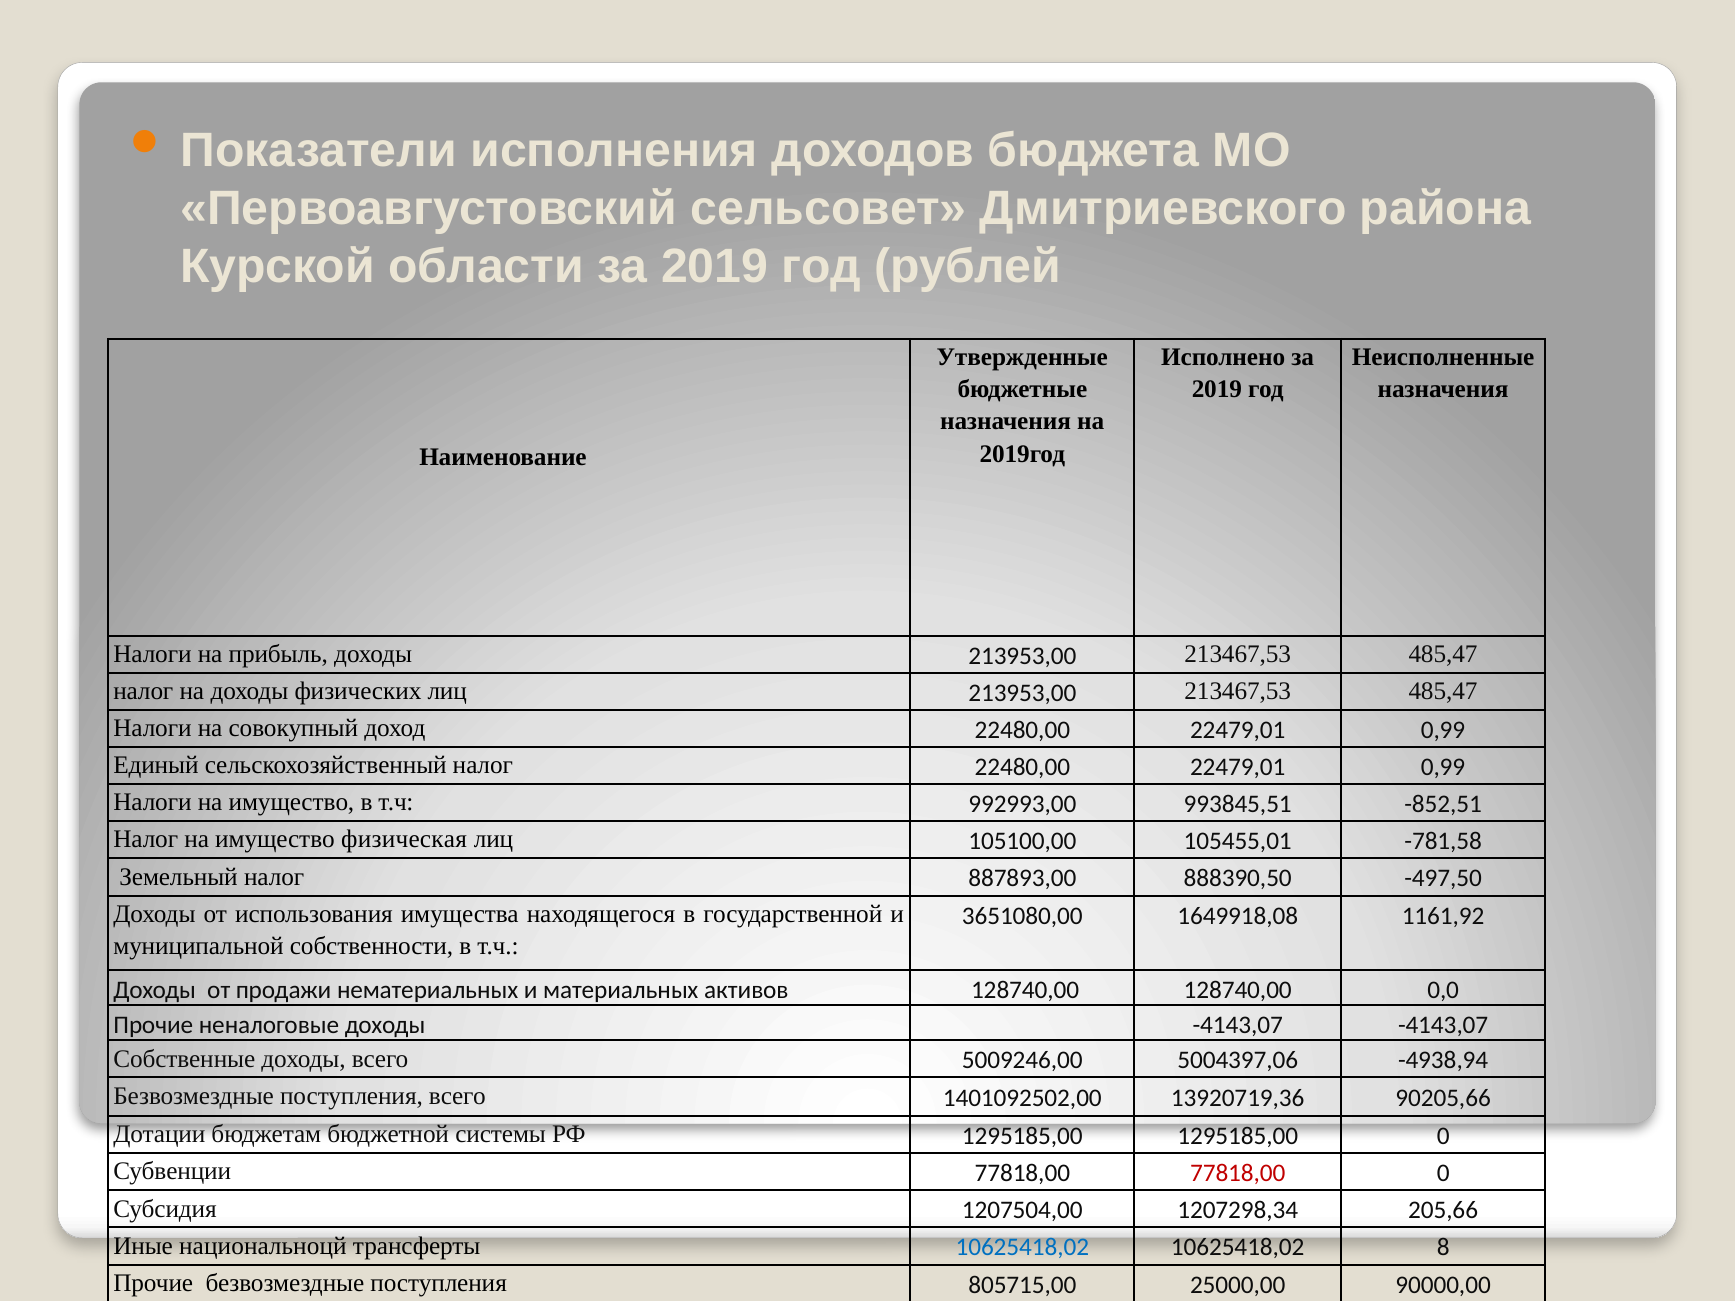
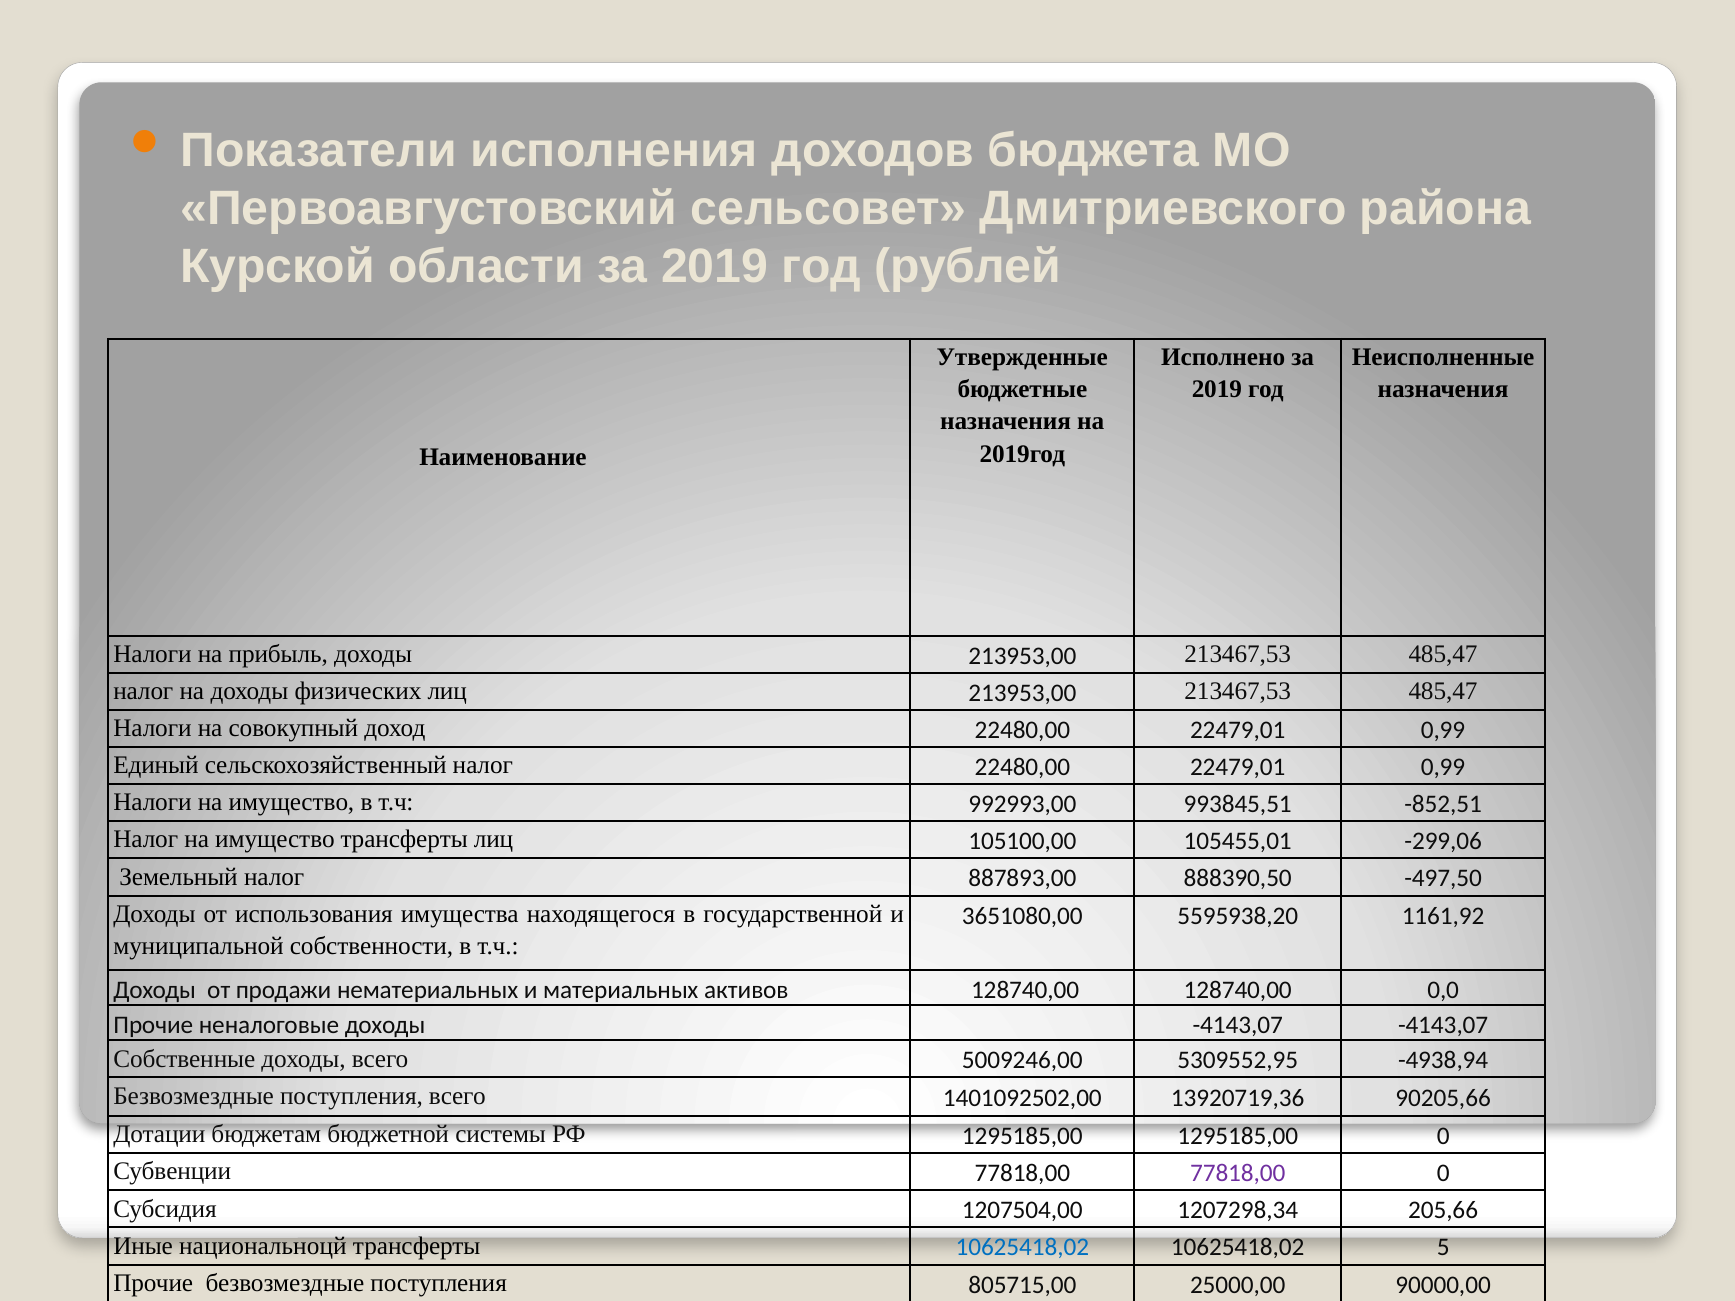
имущество физическая: физическая -> трансферты (404, 840)
-781,58: -781,58 -> -299,06 (1443, 842)
1649918,08: 1649918,08 -> 5595938,20 (1238, 916)
5004397,06: 5004397,06 -> 5309552,95 (1238, 1061)
77818,00 colour: red -> purple (1238, 1174)
8: 8 -> 5 (1443, 1248)
